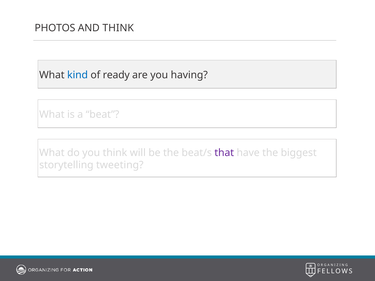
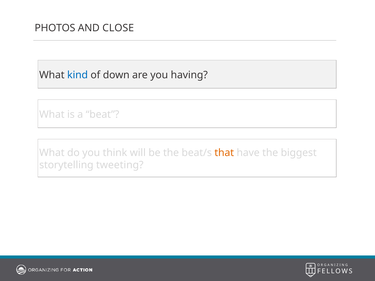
AND THINK: THINK -> CLOSE (118, 28)
ready: ready -> down (116, 75)
that colour: purple -> orange (224, 153)
